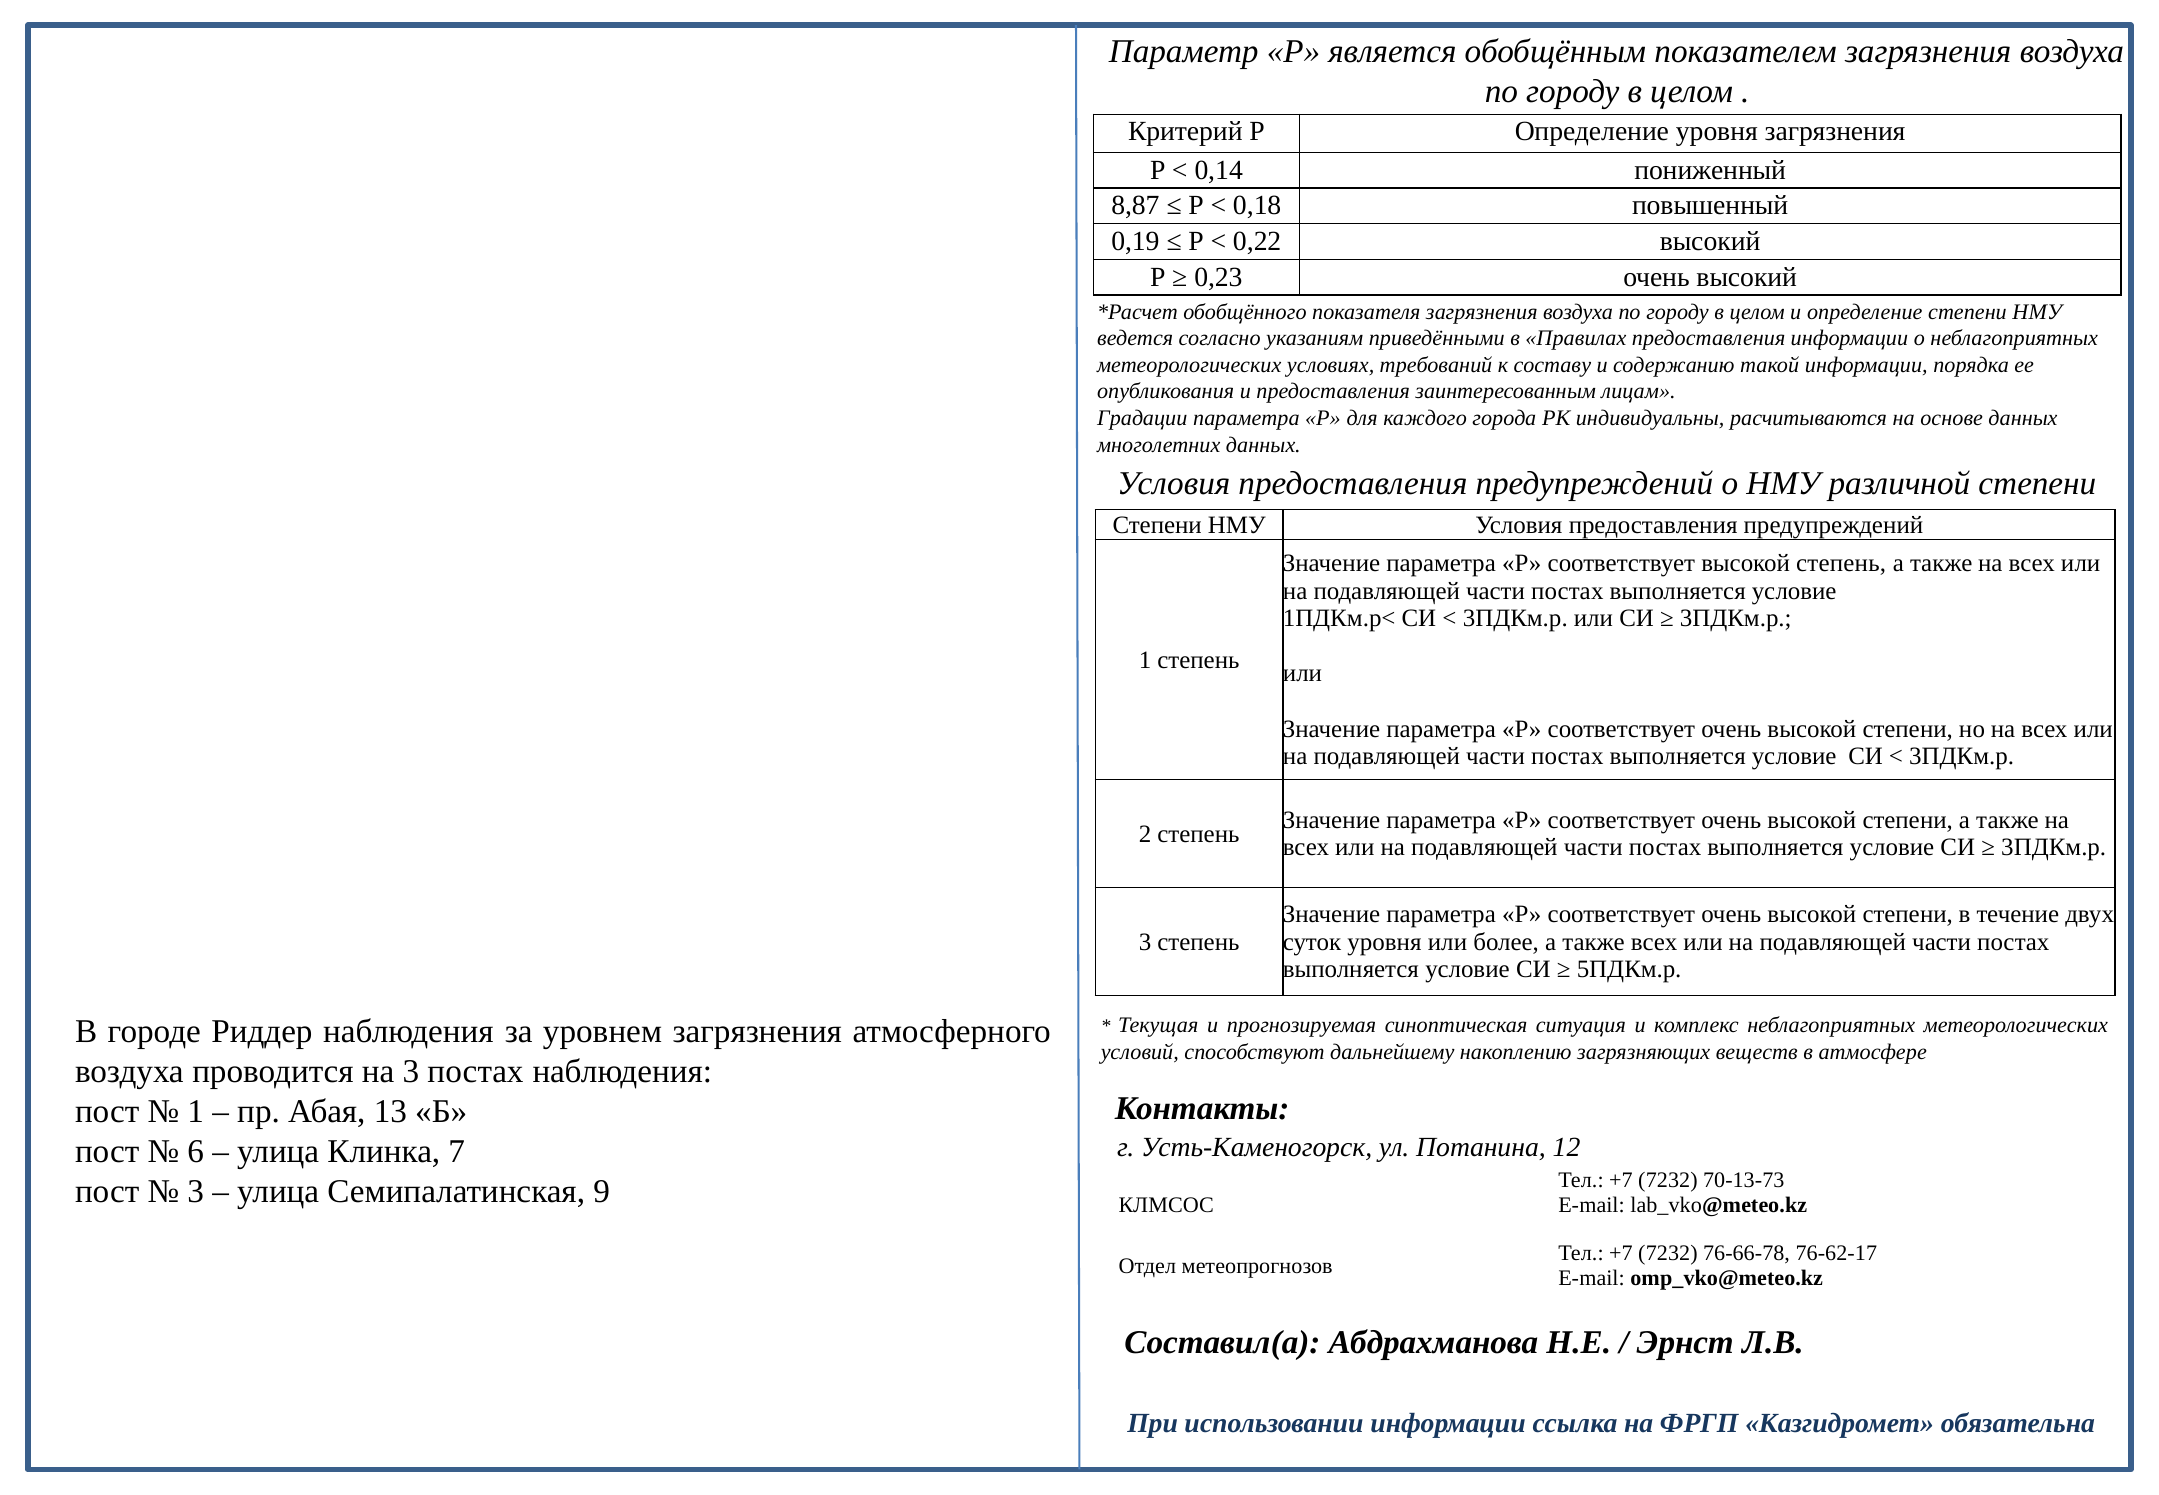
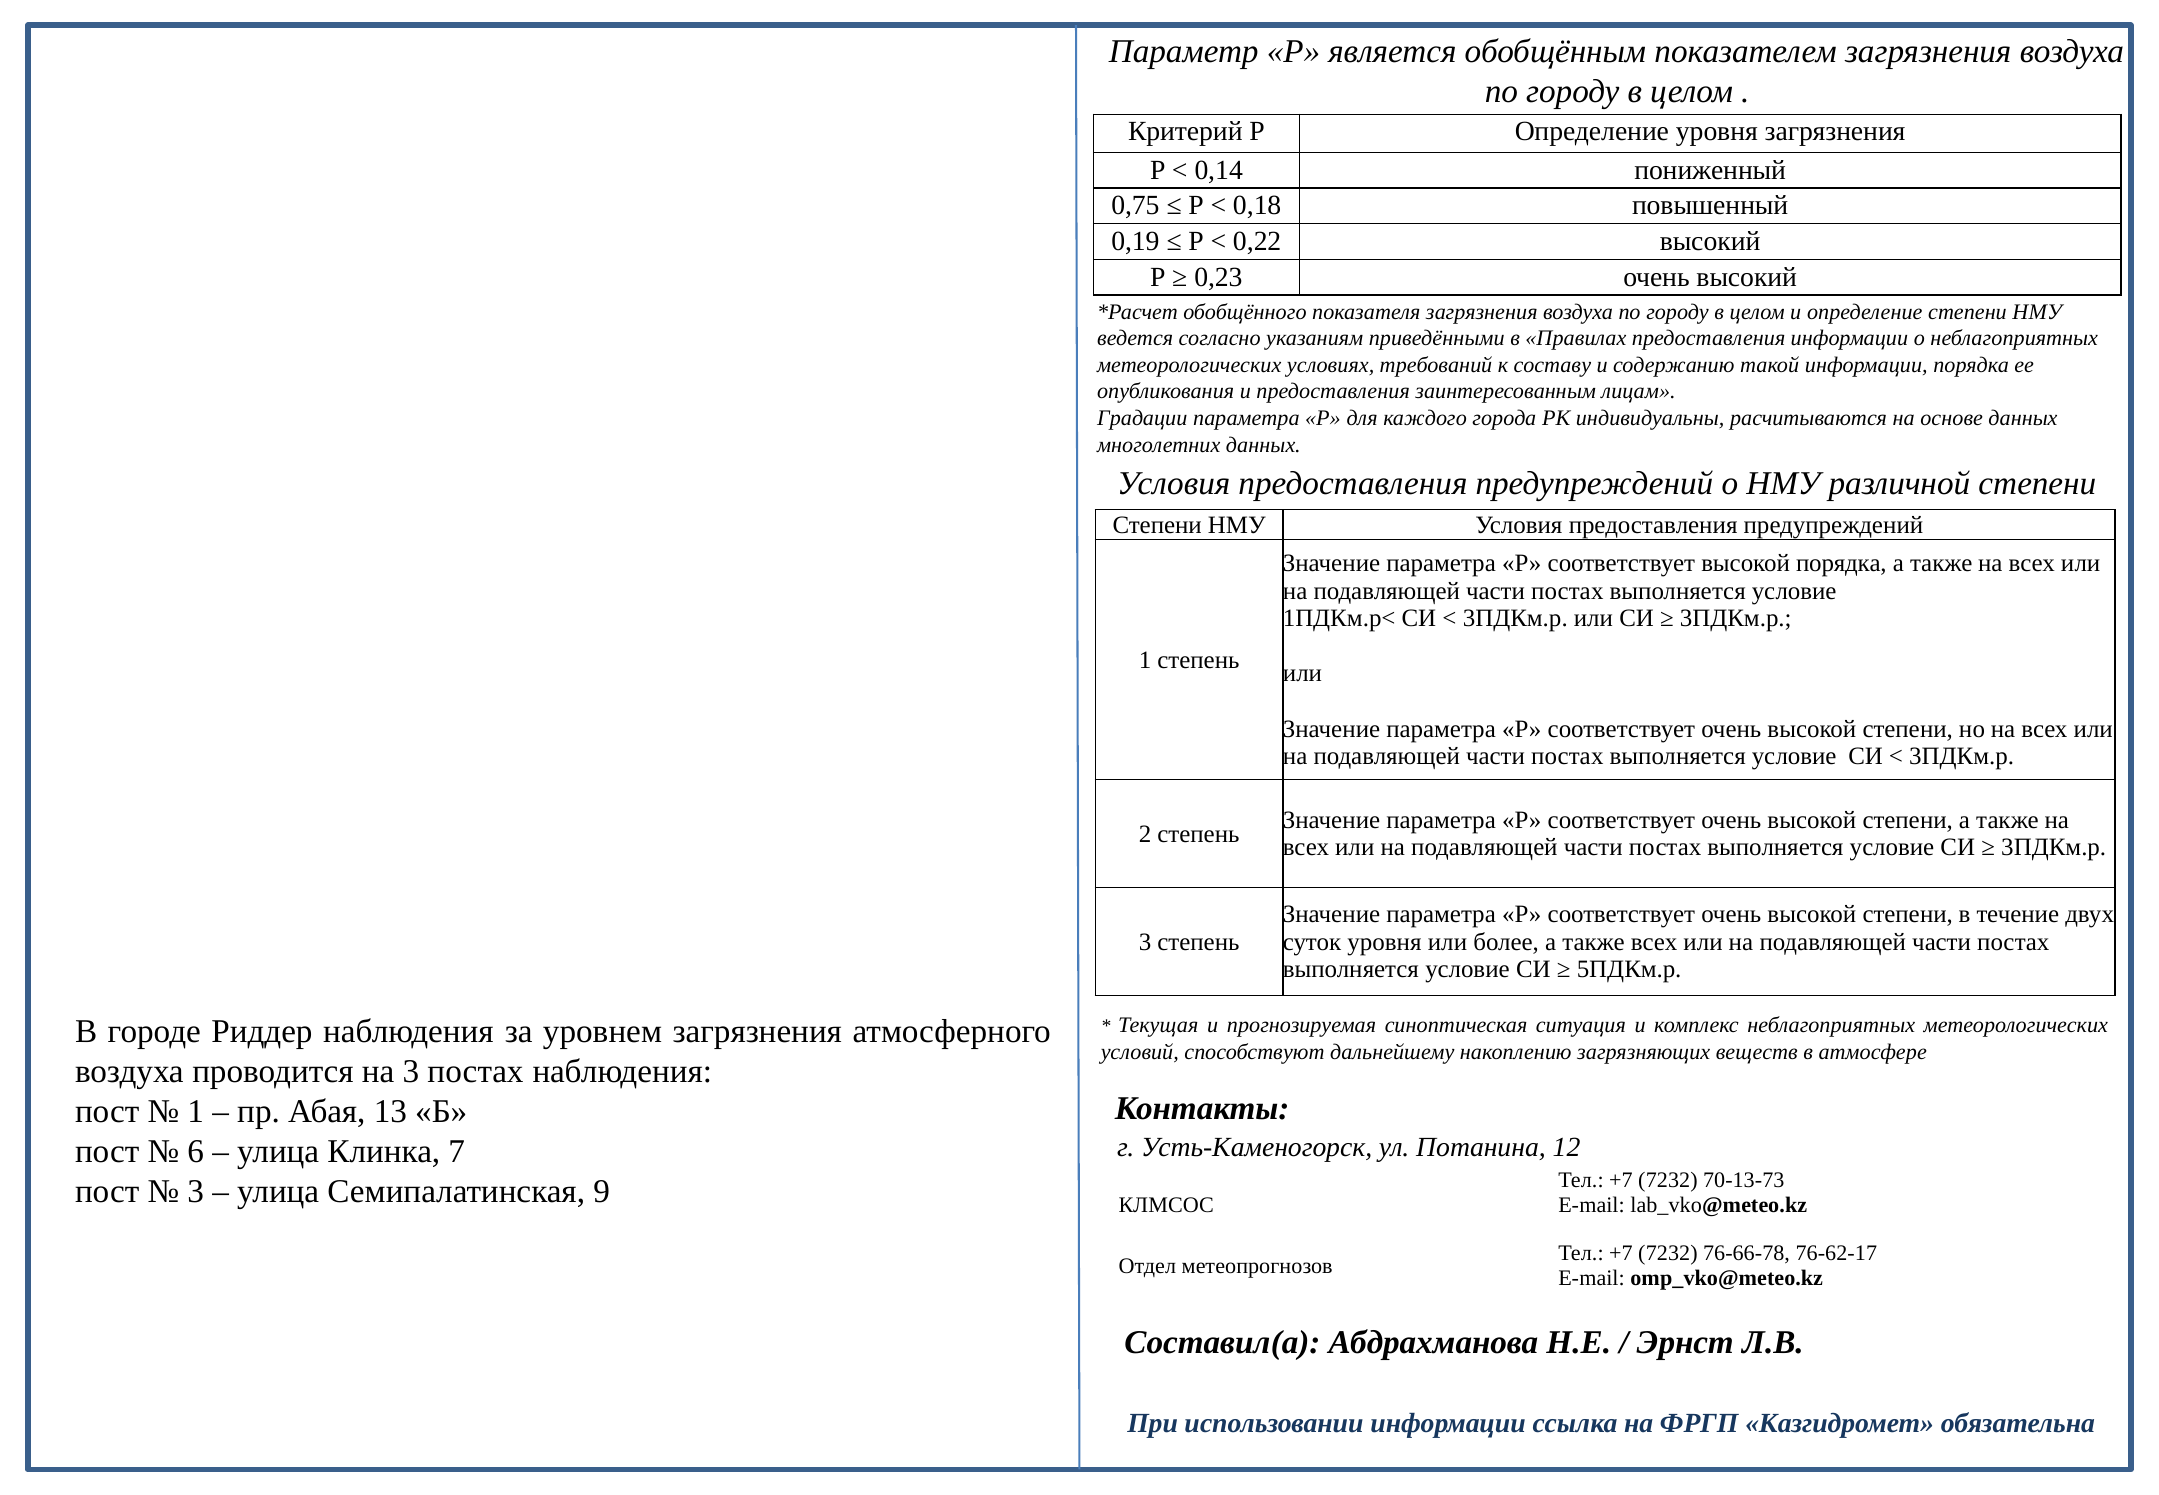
8,87: 8,87 -> 0,75 (1135, 206)
высокой степень: степень -> порядка (1841, 563)
